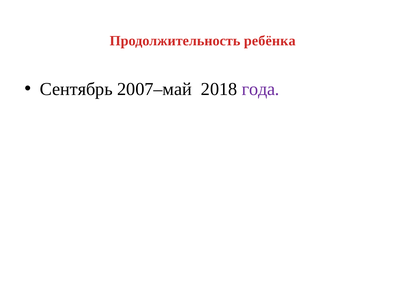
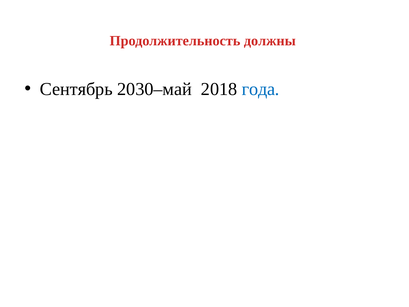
ребёнка: ребёнка -> должны (270, 41)
2007–май: 2007–май -> 2030–май (155, 89)
года colour: purple -> blue (261, 89)
